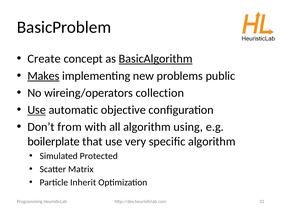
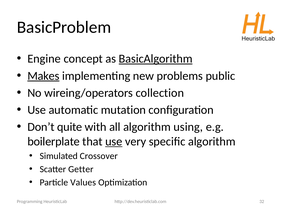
Create: Create -> Engine (44, 59)
Use underline: present -> none (37, 110)
objective: objective -> mutation (123, 110)
from: from -> quite (70, 127)
use underline: none -> present (114, 141)
Protected: Protected -> Crossover (99, 156)
Matrix: Matrix -> Getter (81, 169)
Inherit: Inherit -> Values (83, 182)
